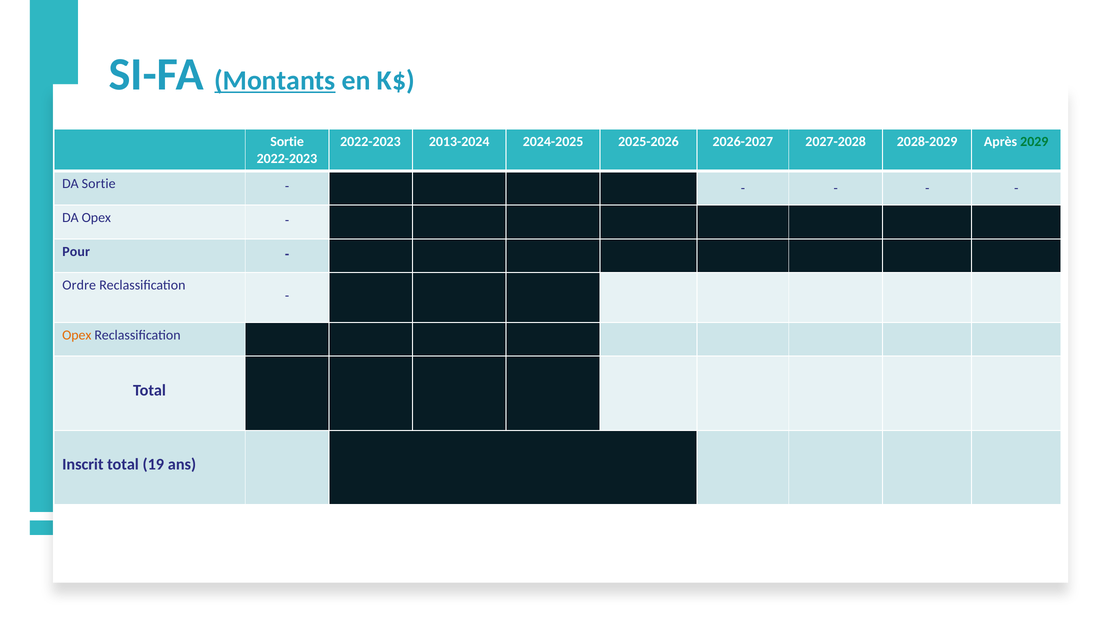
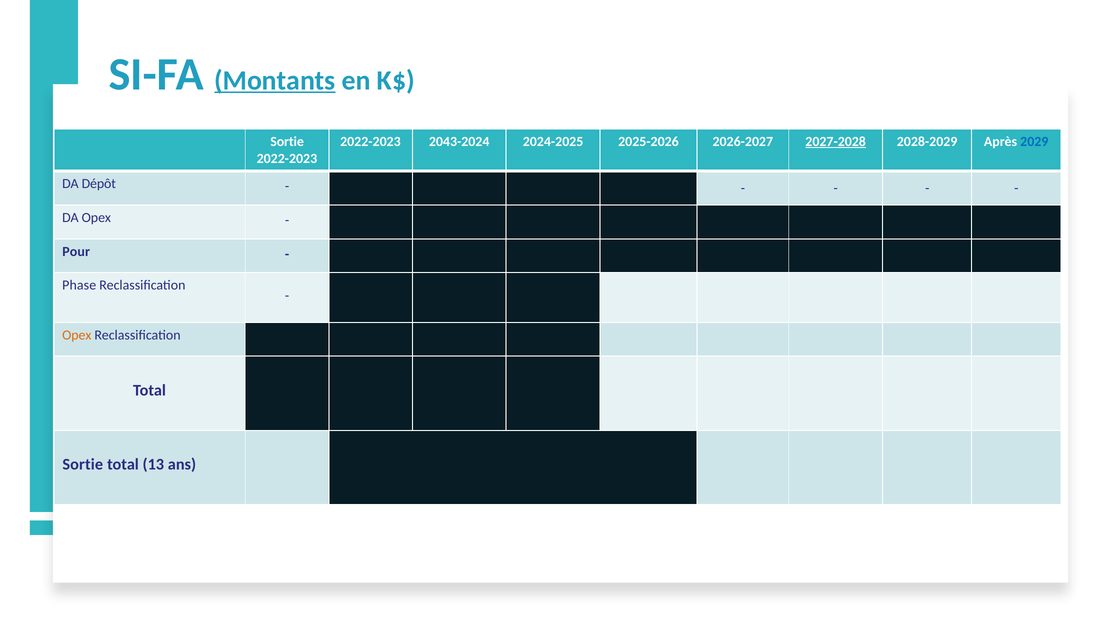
2013-2024: 2013-2024 -> 2043-2024 (459, 142)
2027-2028 underline: none -> present (836, 142)
2029 colour: green -> blue (1034, 142)
DA Sortie: Sortie -> Dépôt (99, 184)
Ordre: Ordre -> Phase (79, 286)
Inscrit: Inscrit -> Sortie (83, 465)
19: 19 -> 13 (153, 465)
